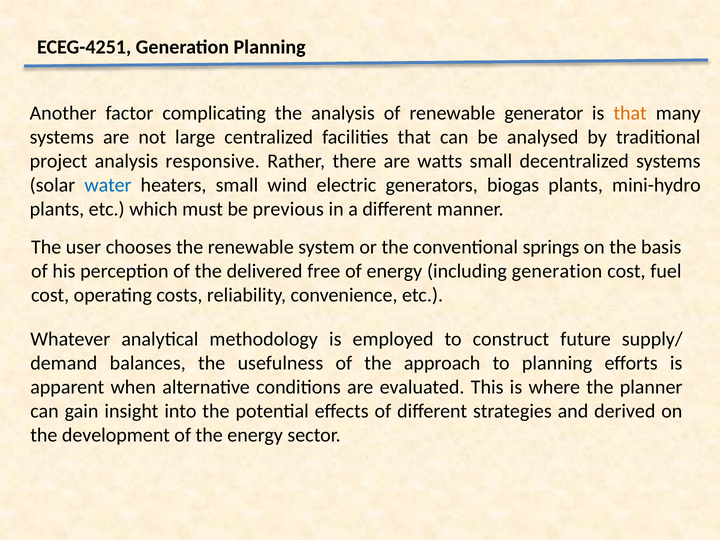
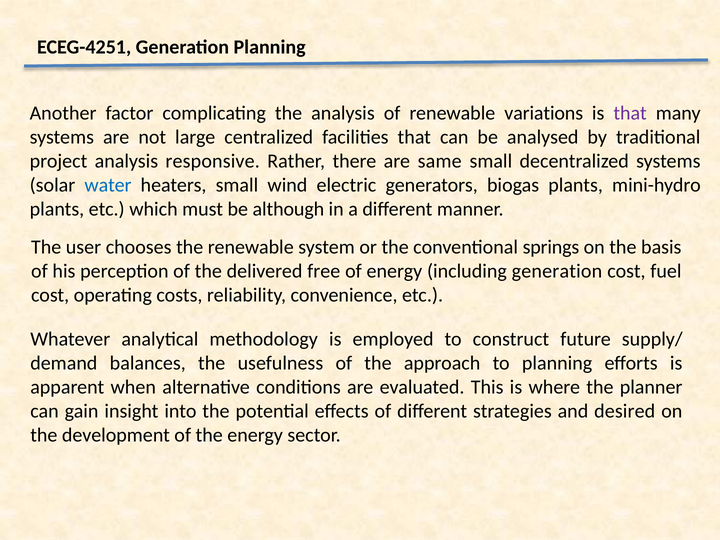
generator: generator -> variations (544, 113)
that colour: orange -> purple (630, 113)
watts: watts -> same (440, 161)
previous: previous -> although (288, 209)
derived: derived -> desired (625, 411)
